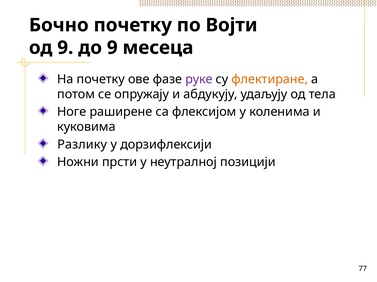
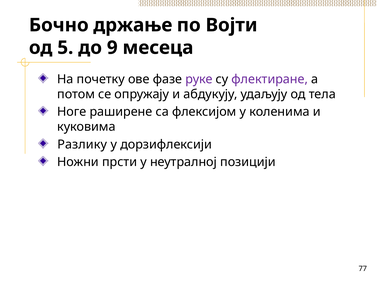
Бочно почетку: почетку -> држање (133, 25)
од 9: 9 -> 5 (65, 48)
флектиране colour: orange -> purple (270, 79)
